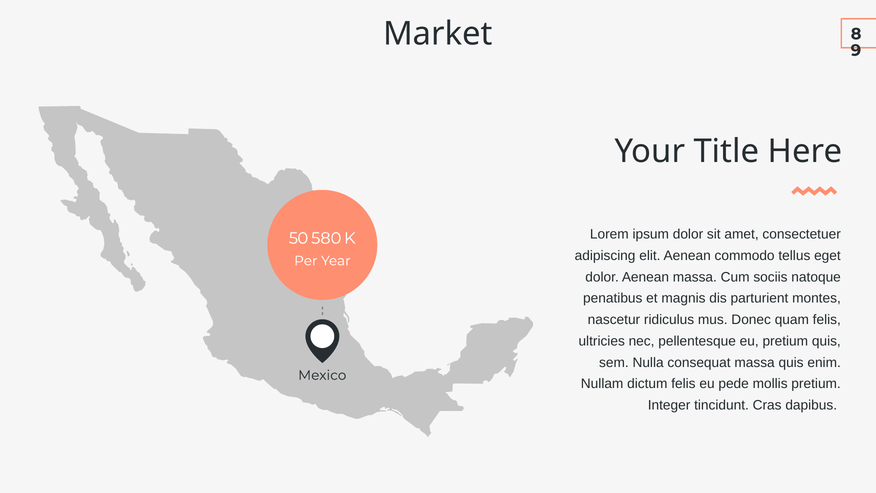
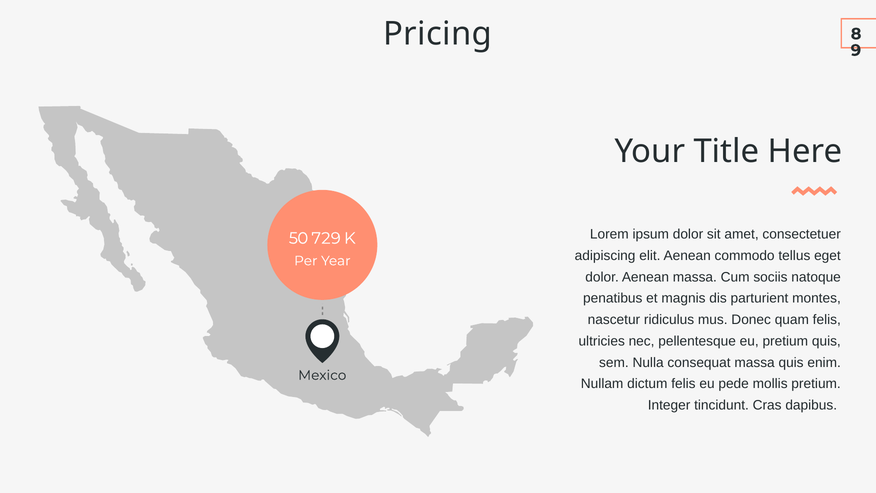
Market: Market -> Pricing (438, 34)
580: 580 -> 729 (326, 238)
